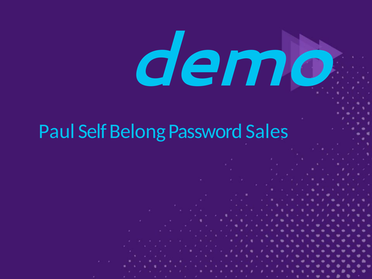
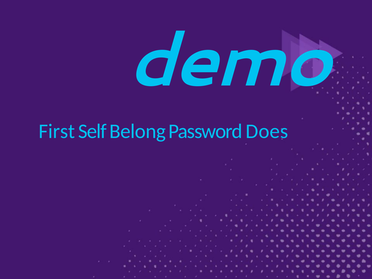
Paul: Paul -> First (57, 131)
Sales: Sales -> Does (267, 131)
